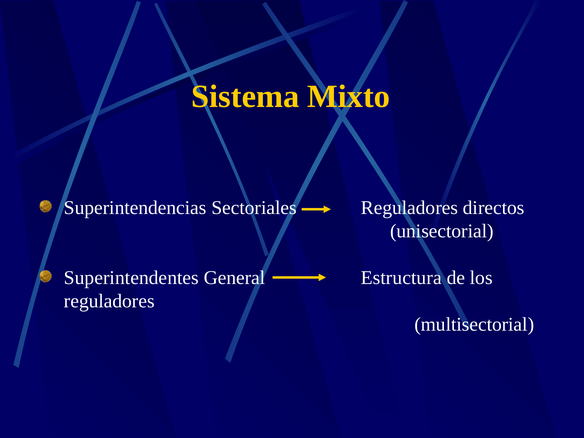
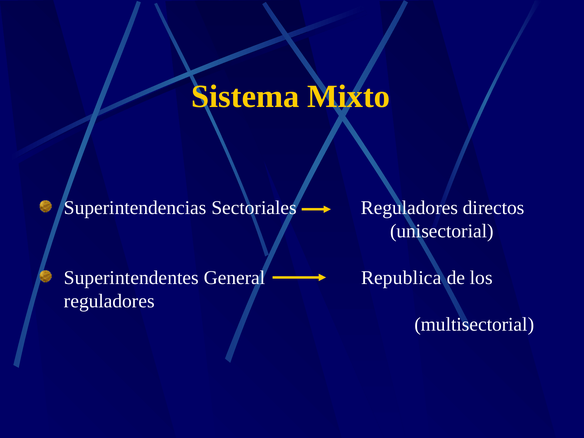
Estructura: Estructura -> Republica (401, 278)
